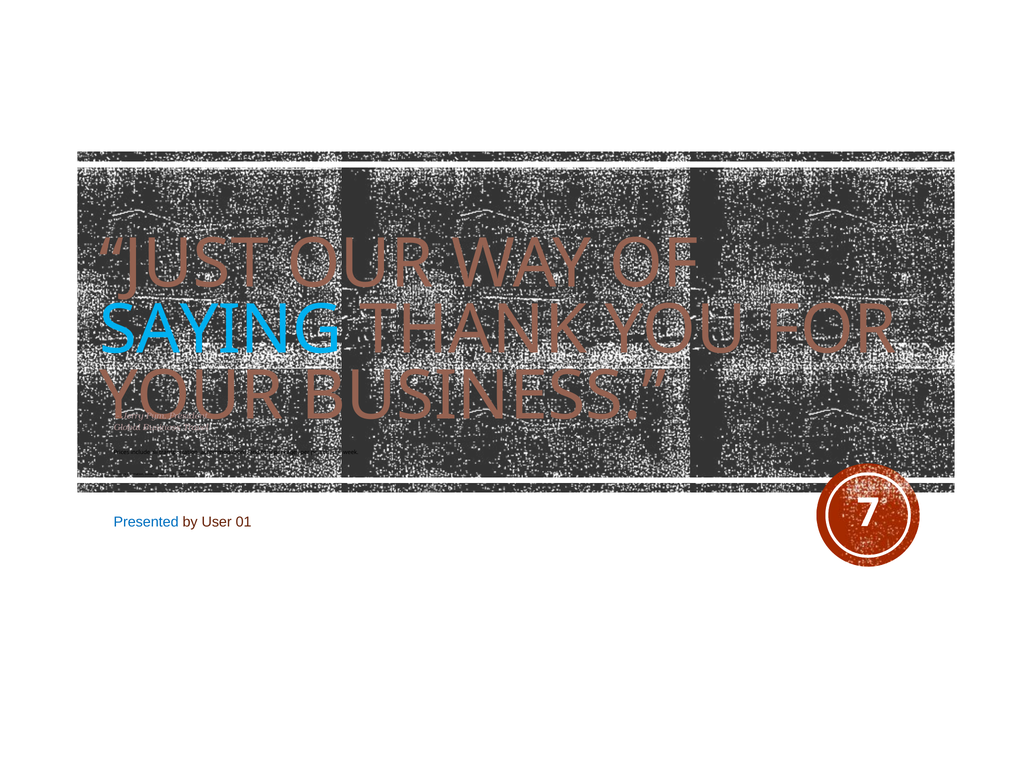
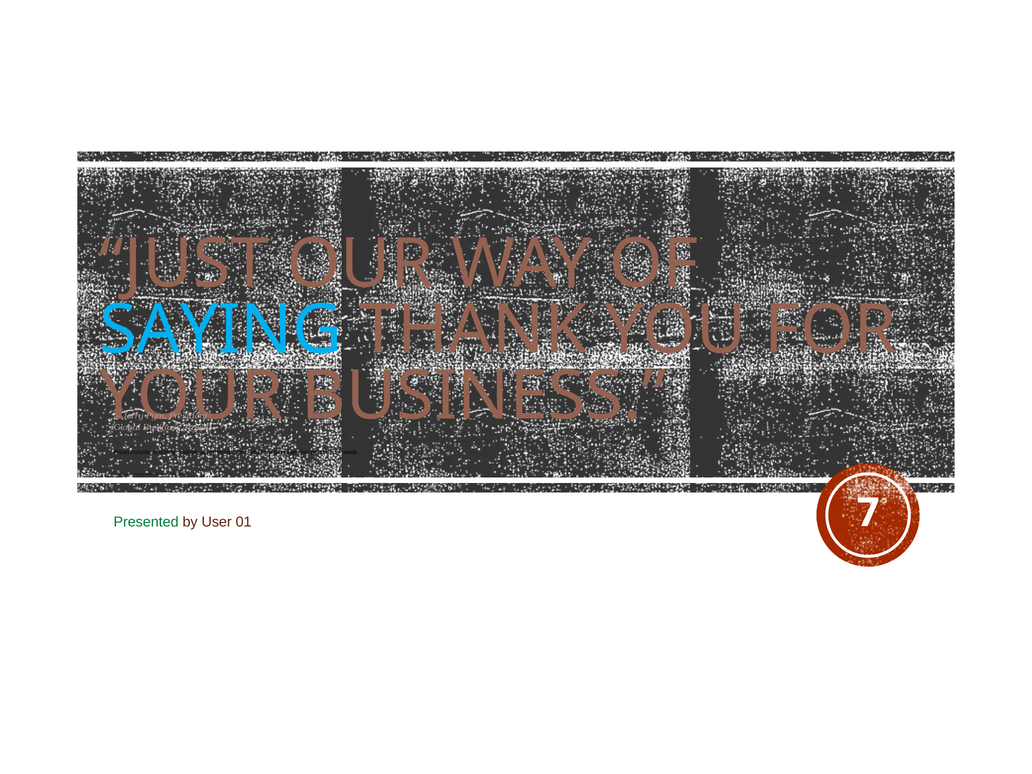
Presented colour: blue -> green (146, 522)
